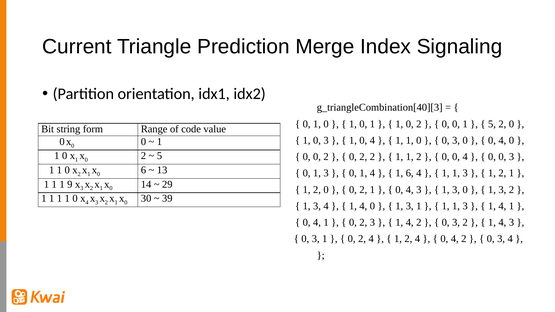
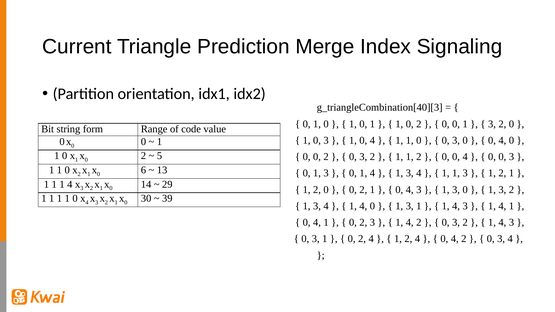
5: 5 -> 3 (492, 124)
2: 2 -> 3 (363, 157)
6: 6 -> 3 (410, 173)
1 1 9: 9 -> 4 (70, 184)
1: 1 -> 4 (456, 206)
